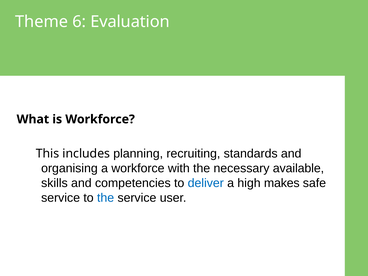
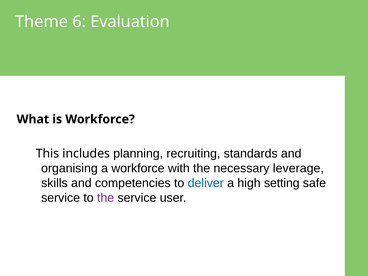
available: available -> leverage (298, 168)
makes: makes -> setting (282, 183)
the colour: blue -> purple (106, 198)
